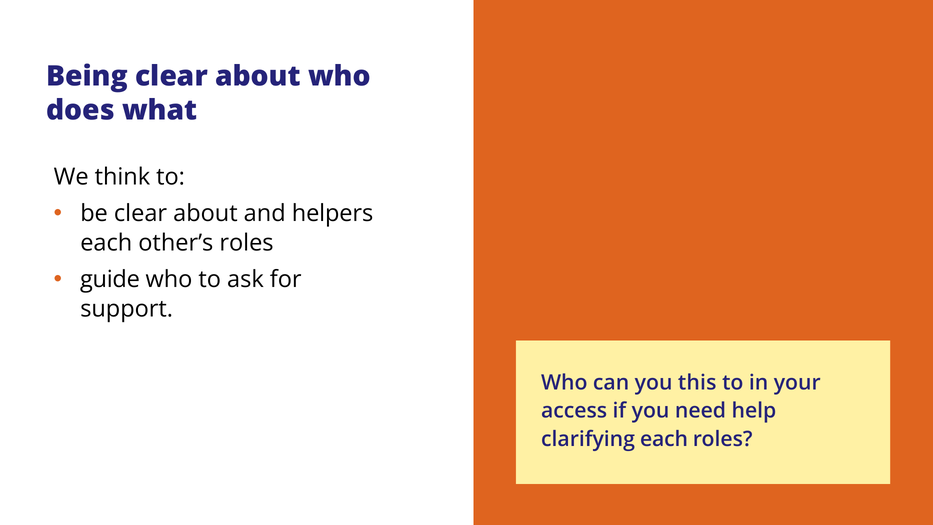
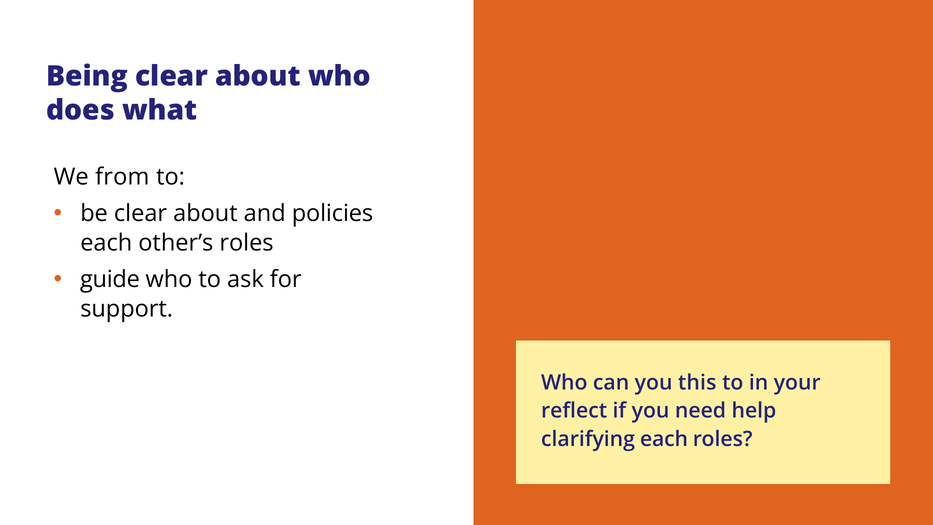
think: think -> from (122, 177)
helpers: helpers -> policies (333, 214)
access: access -> reflect (574, 411)
